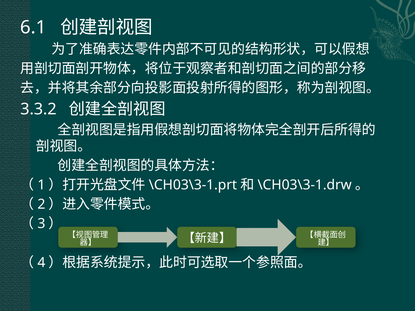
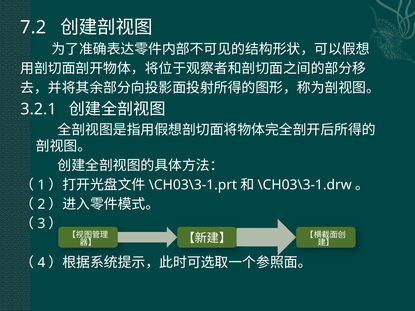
6.1: 6.1 -> 7.2 (33, 27)
3.3.2: 3.3.2 -> 3.2.1 (38, 109)
